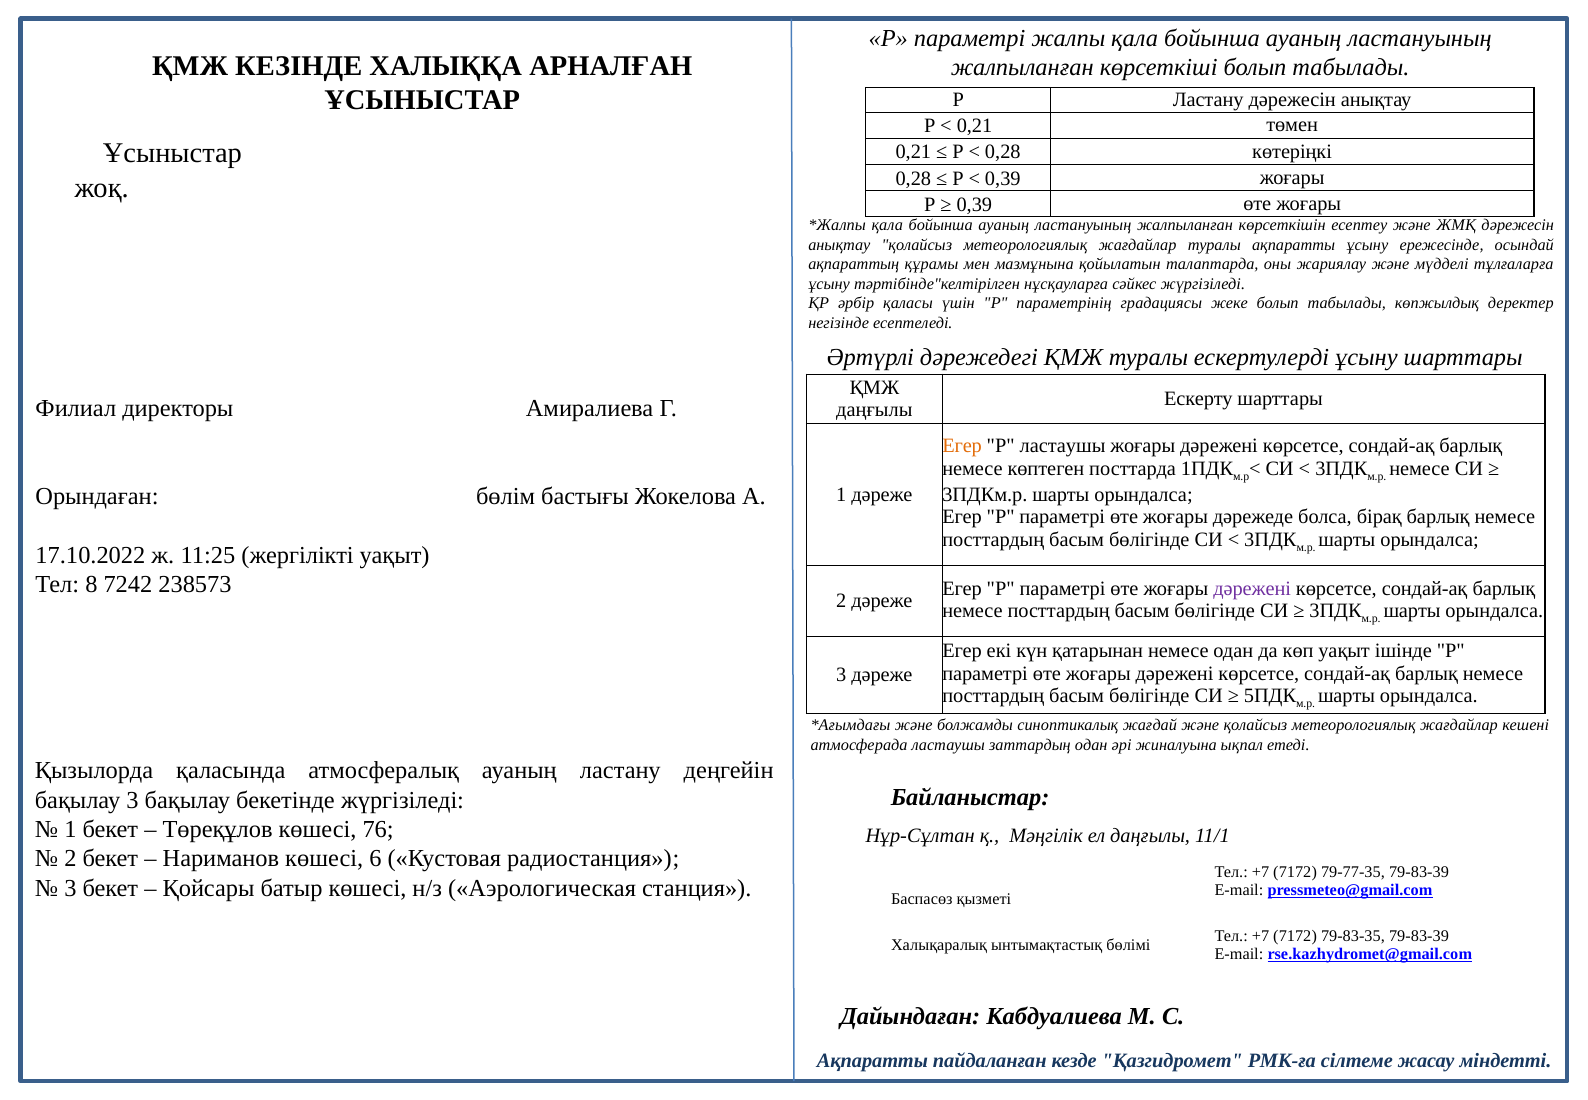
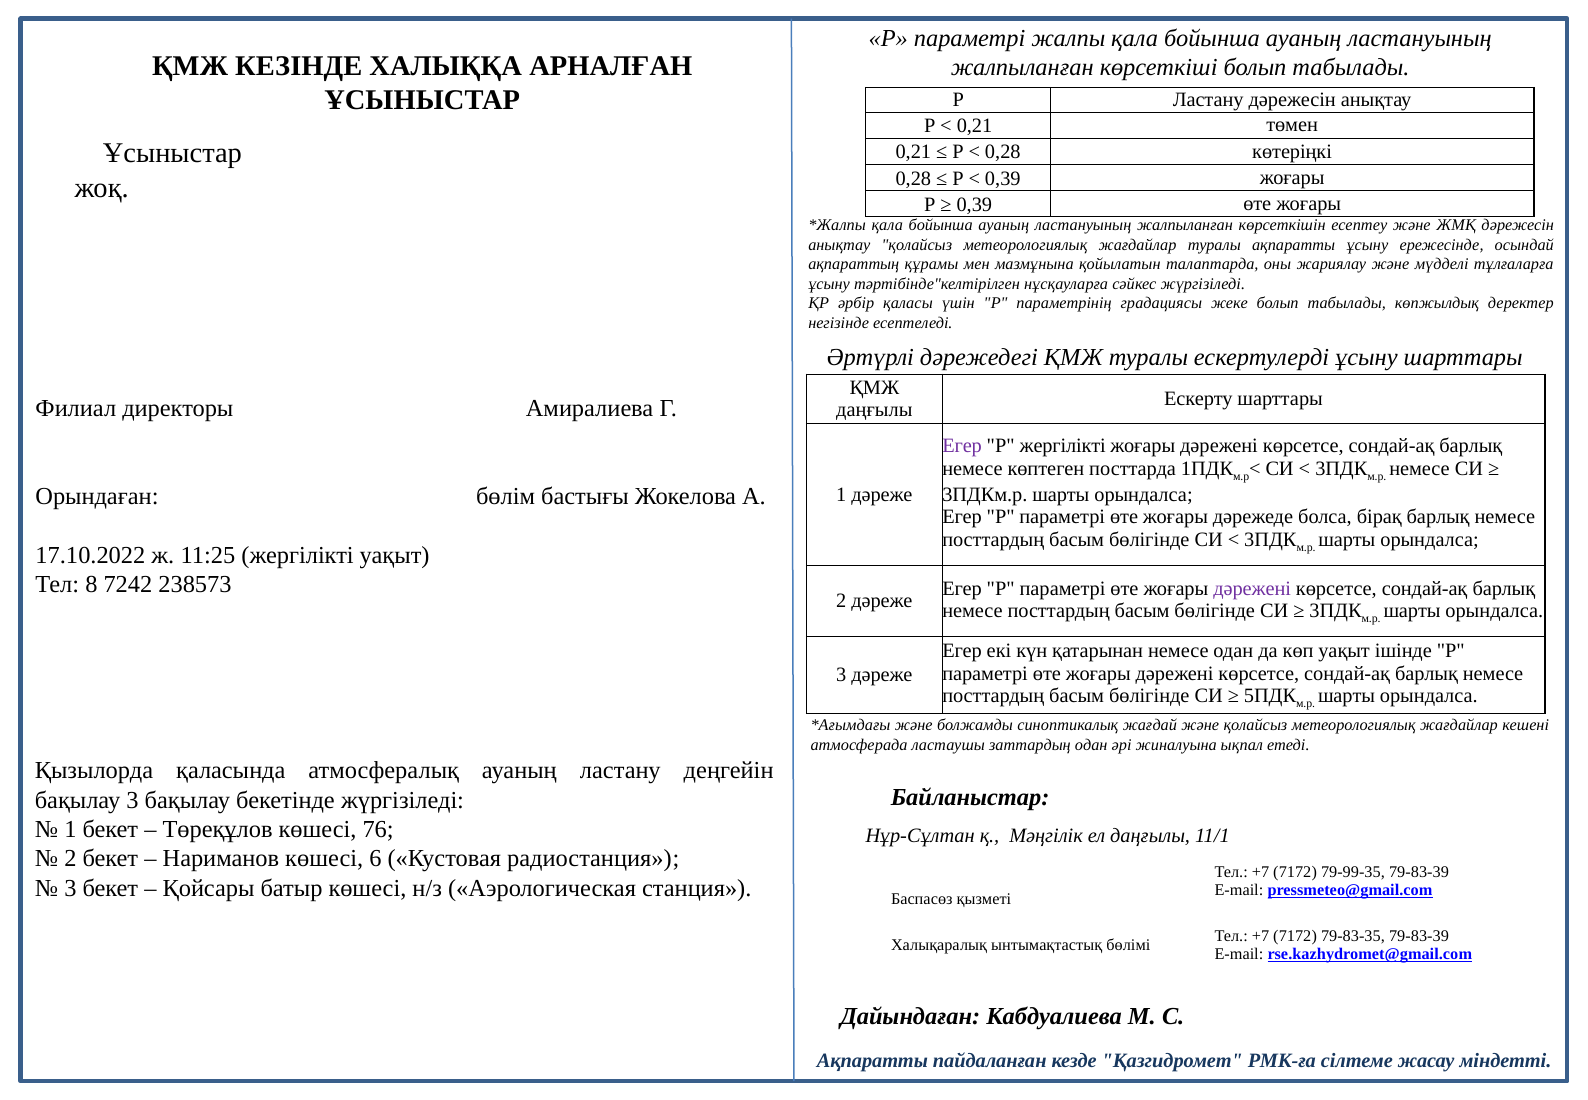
Егер colour: orange -> purple (962, 446)
Р ластаушы: ластаушы -> жергілікті (1063, 446)
79-77-35: 79-77-35 -> 79-99-35 (1353, 872)
